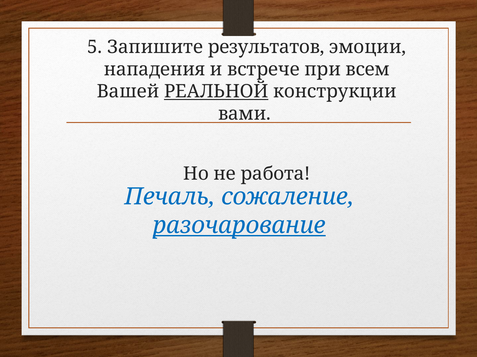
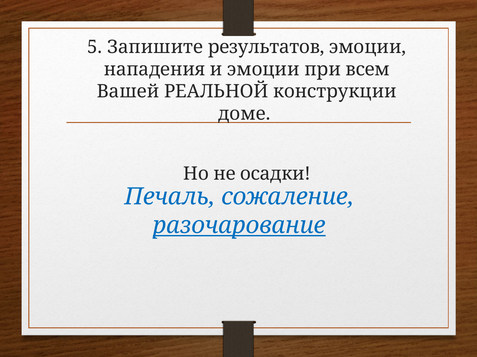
и встрече: встрече -> эмоции (263, 69)
РЕАЛЬНОЙ underline: present -> none (216, 92)
вами: вами -> доме (244, 114)
работа: работа -> осадки (276, 174)
